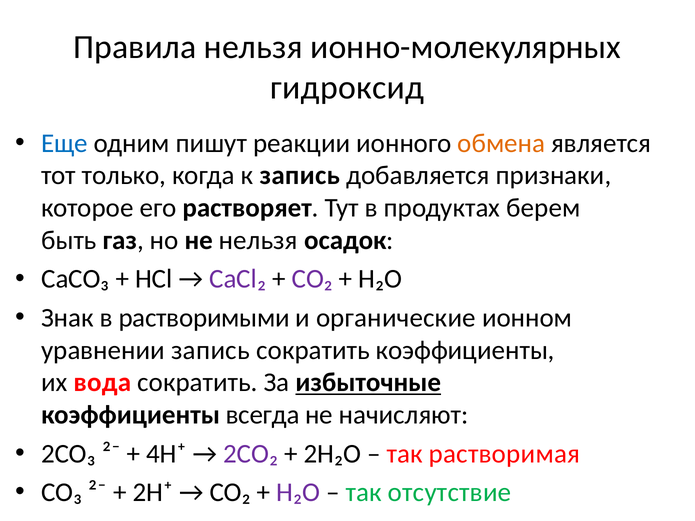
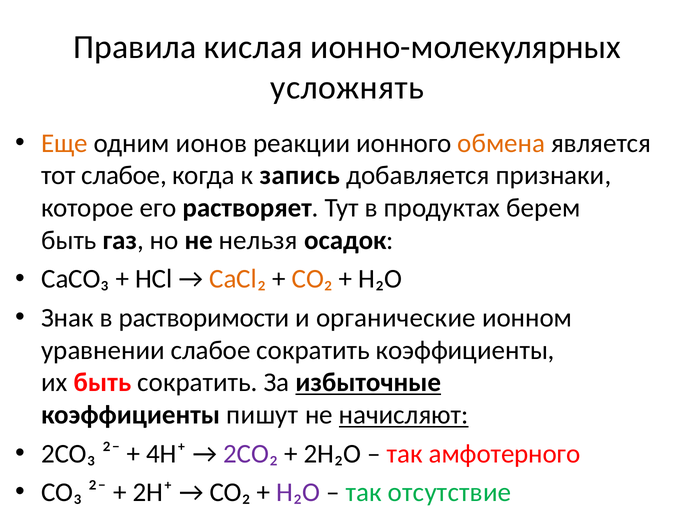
Правила нельзя: нельзя -> кислая (253, 47)
гидроксид: гидроксид -> усложнять (347, 88)
Еще colour: blue -> orange (65, 143)
пишут: пишут -> ионов (211, 143)
тот только: только -> слабое (124, 176)
CaCl₂ colour: purple -> orange (238, 279)
CO₂ colour: purple -> orange (312, 279)
растворимыми: растворимыми -> растворимости (204, 318)
уравнении запись: запись -> слабое (211, 350)
их вода: вода -> быть (102, 383)
всегда: всегда -> пишут (262, 415)
начисляют underline: none -> present (404, 415)
растворимая: растворимая -> амфотерного (505, 454)
